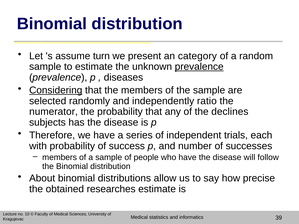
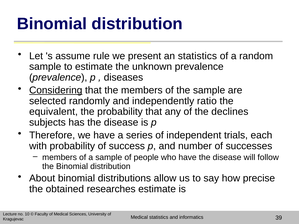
turn: turn -> rule (101, 56)
an category: category -> statistics (197, 56)
prevalence underline: present -> none (199, 67)
numerator: numerator -> equivalent (54, 112)
